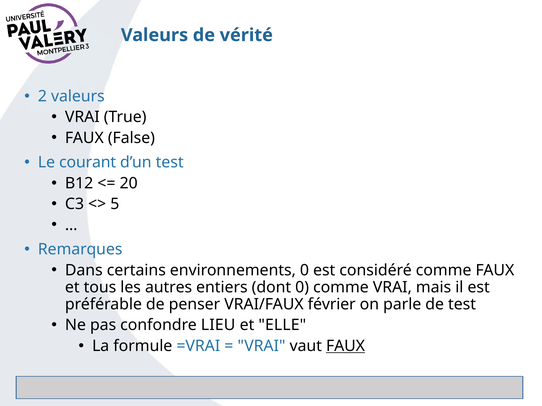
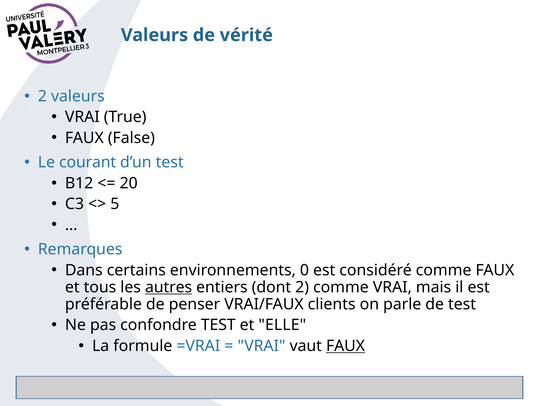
autres underline: none -> present (169, 288)
dont 0: 0 -> 2 (302, 288)
février: février -> clients (332, 305)
confondre LIEU: LIEU -> TEST (218, 325)
